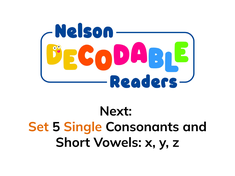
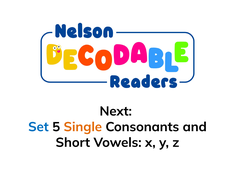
Set colour: orange -> blue (38, 127)
